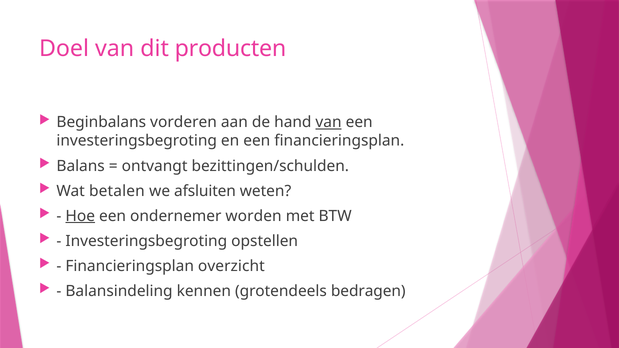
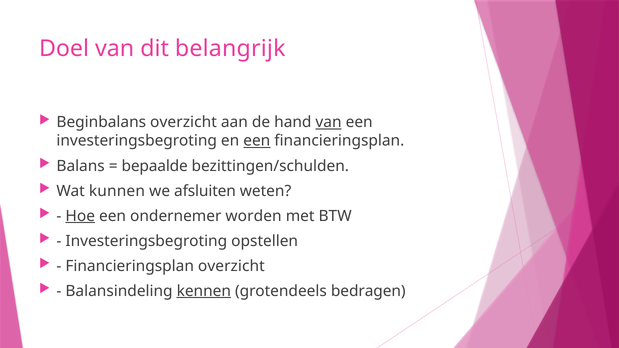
producten: producten -> belangrijk (230, 49)
Beginbalans vorderen: vorderen -> overzicht (184, 122)
een underline: none -> present (257, 141)
ontvangt: ontvangt -> bepaalde (155, 166)
betalen: betalen -> kunnen (117, 191)
kennen underline: none -> present (204, 291)
